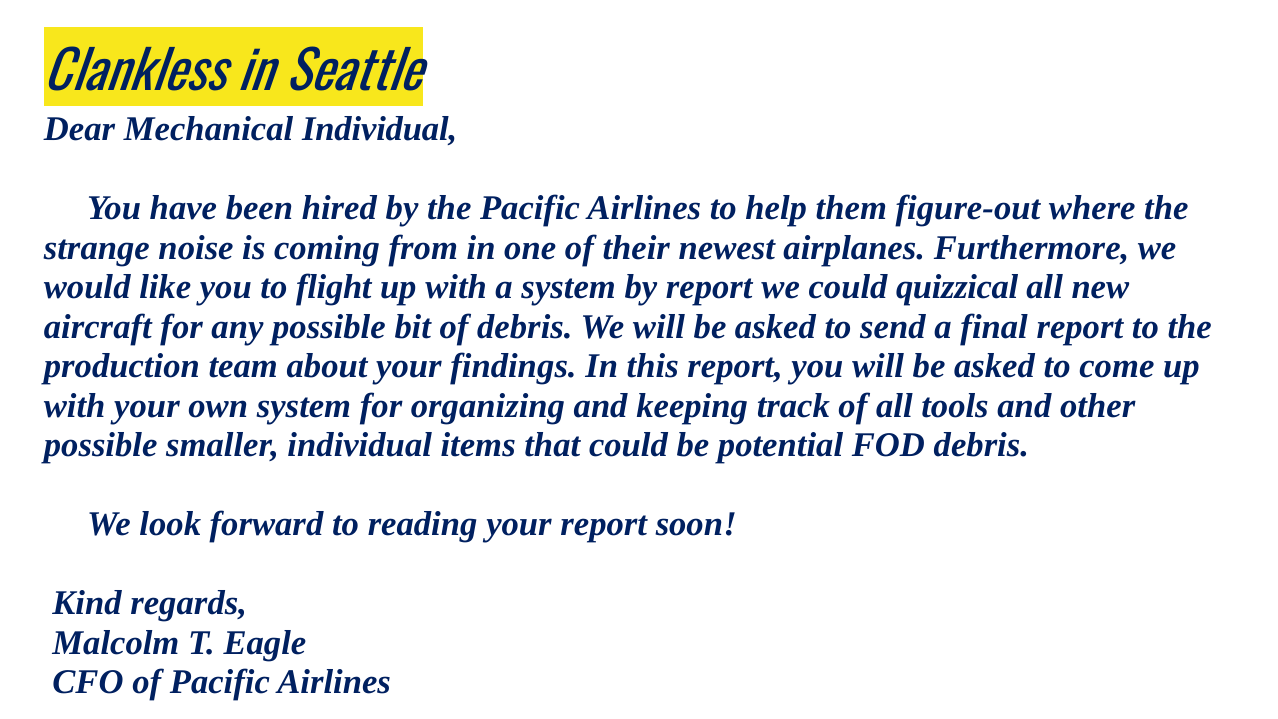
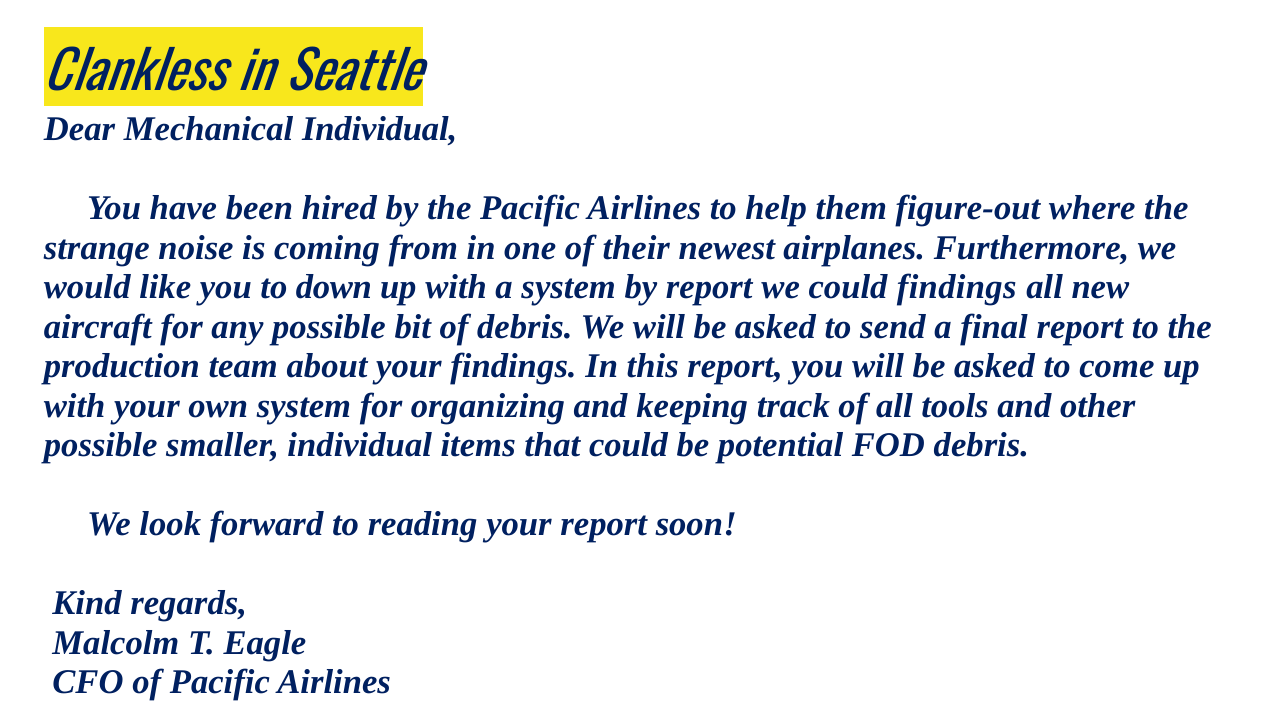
flight: flight -> down (334, 287)
could quizzical: quizzical -> findings (957, 287)
